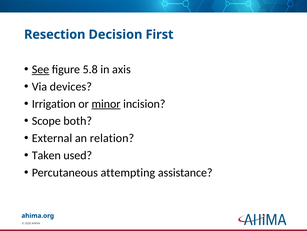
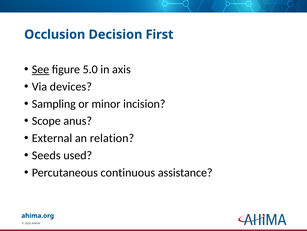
Resection: Resection -> Occlusion (55, 34)
5.8: 5.8 -> 5.0 (90, 69)
Irrigation: Irrigation -> Sampling (54, 103)
minor underline: present -> none (106, 103)
both: both -> anus (78, 121)
Taken: Taken -> Seeds (46, 155)
attempting: attempting -> continuous (128, 172)
